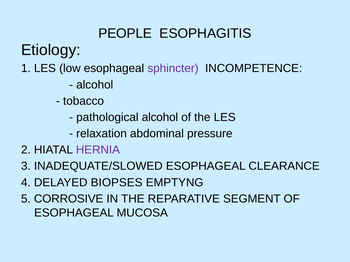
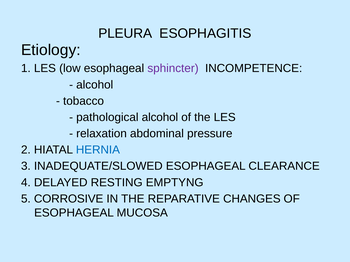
PEOPLE: PEOPLE -> PLEURA (125, 33)
HERNIA colour: purple -> blue (98, 150)
BIOPSES: BIOPSES -> RESTING (117, 183)
SEGMENT: SEGMENT -> CHANGES (252, 199)
